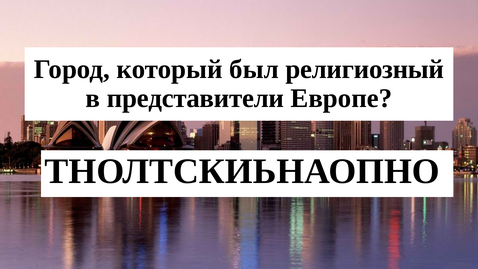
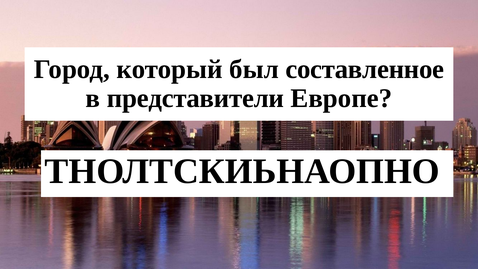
религиозный: религиозный -> составленное (365, 69)
